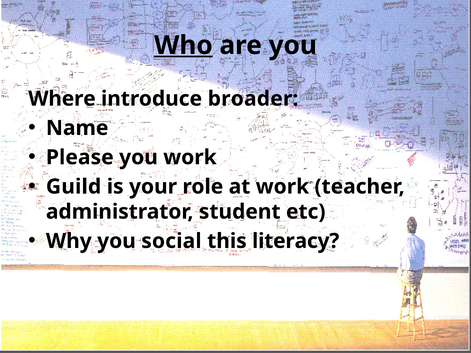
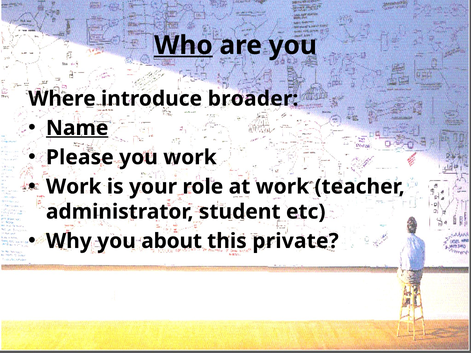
Name underline: none -> present (77, 128)
Guild: Guild -> Work (74, 187)
social: social -> about (172, 241)
literacy: literacy -> private (296, 241)
